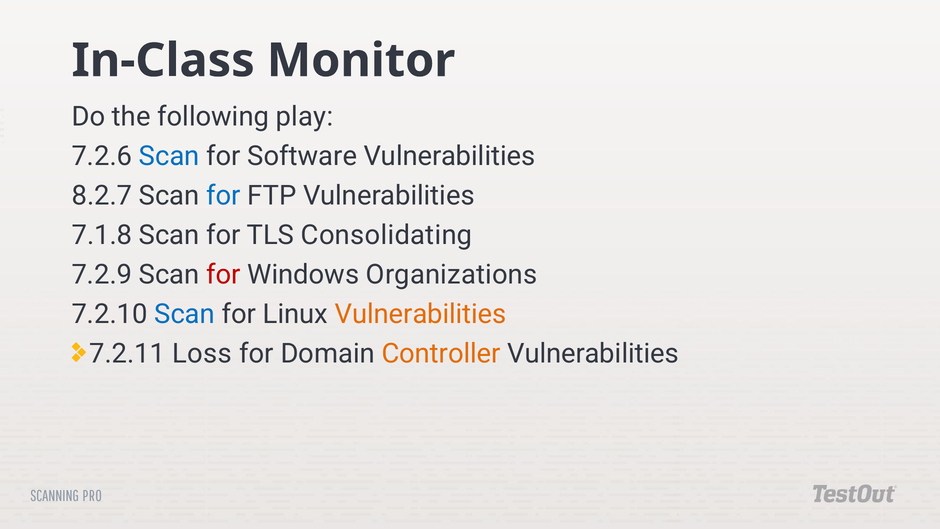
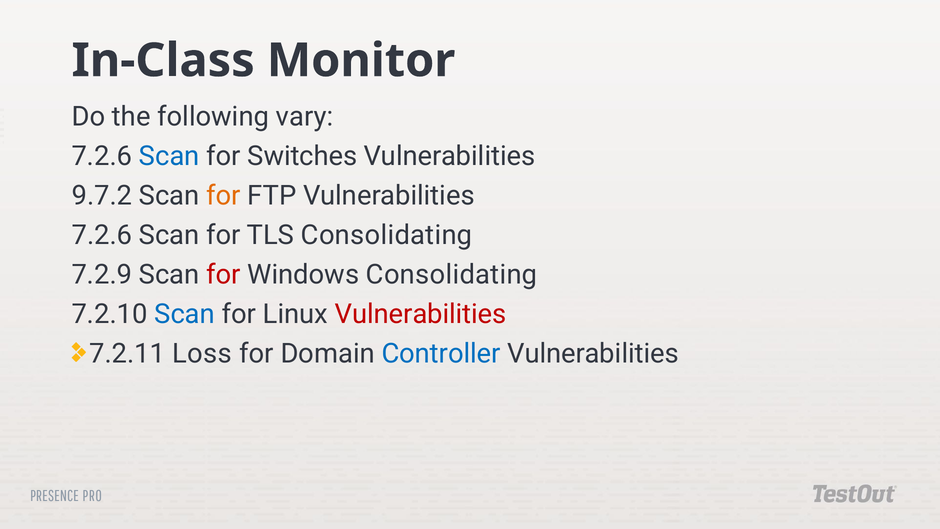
play: play -> vary (305, 117)
Software: Software -> Switches (302, 156)
8.2.7: 8.2.7 -> 9.7.2 (102, 196)
for colour: blue -> orange (223, 196)
7.1.8: 7.1.8 -> 7.2.6 (102, 235)
Windows Organizations: Organizations -> Consolidating (452, 275)
Vulnerabilities colour: orange -> red (421, 314)
Controller colour: orange -> blue (441, 353)
SCANNING: SCANNING -> PRESENCE (54, 496)
